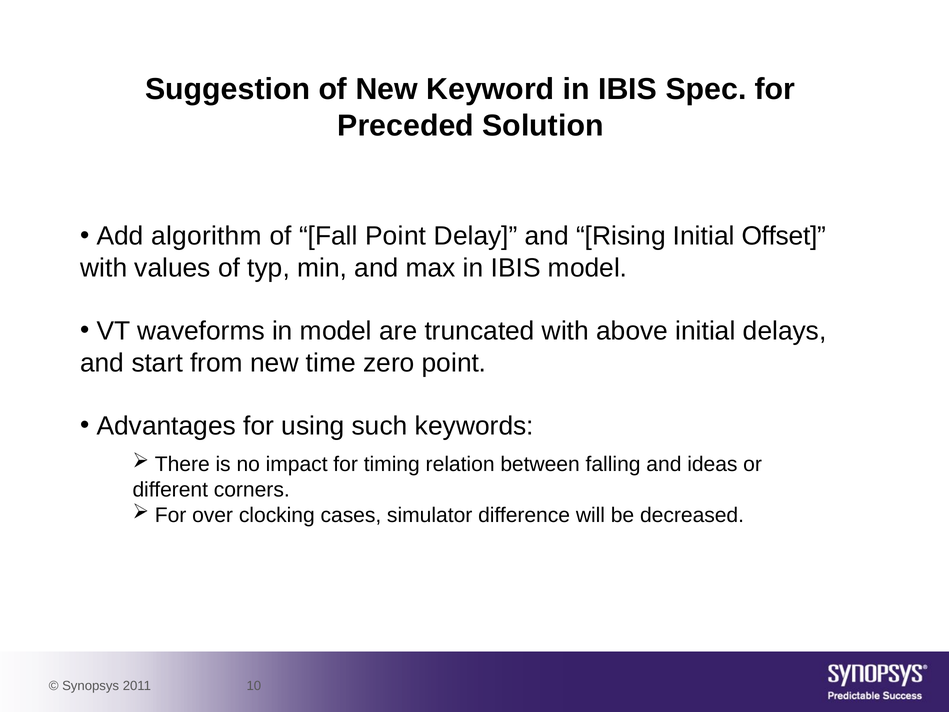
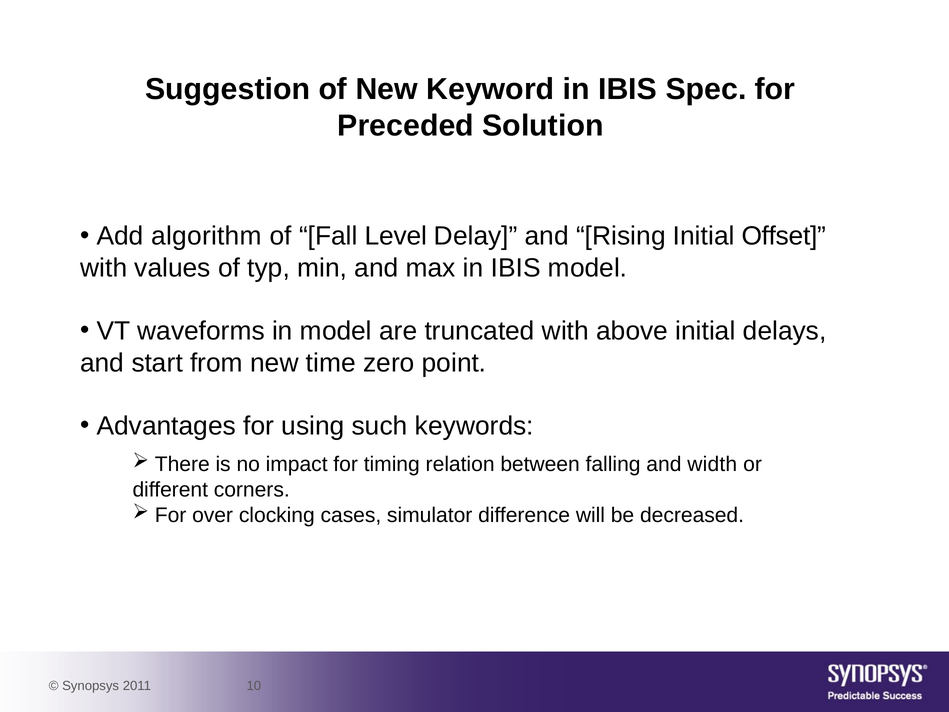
Fall Point: Point -> Level (396, 236)
ideas: ideas -> width (712, 464)
